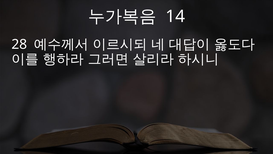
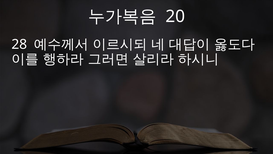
14: 14 -> 20 (175, 16)
